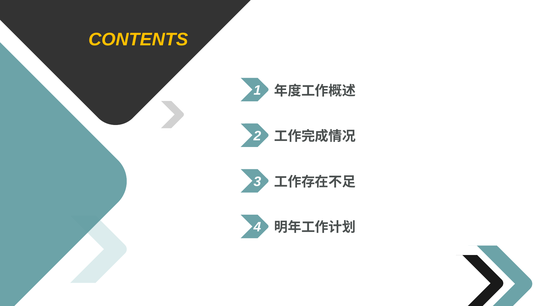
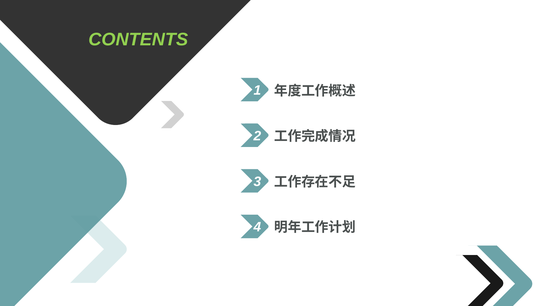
CONTENTS colour: yellow -> light green (138, 40)
